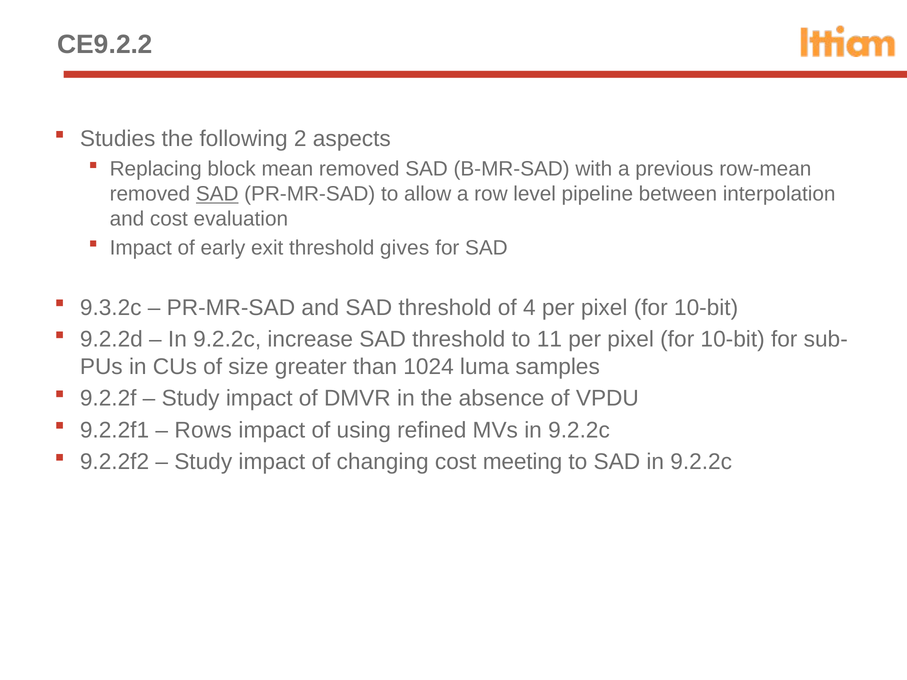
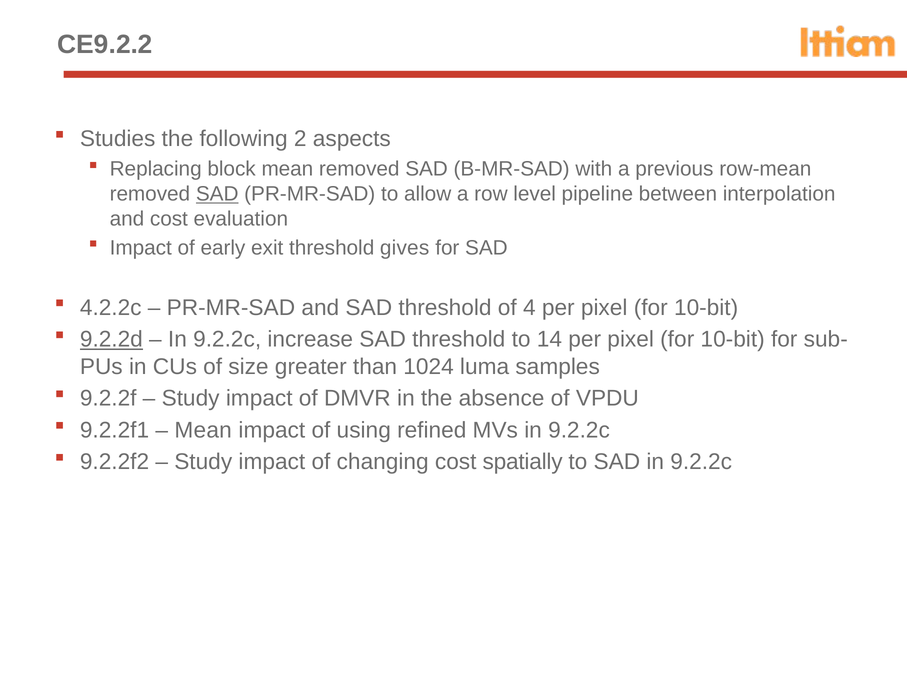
9.3.2c: 9.3.2c -> 4.2.2c (111, 308)
9.2.2d underline: none -> present (111, 340)
11: 11 -> 14 (549, 340)
Rows: Rows -> Mean (203, 430)
meeting: meeting -> spatially (523, 462)
